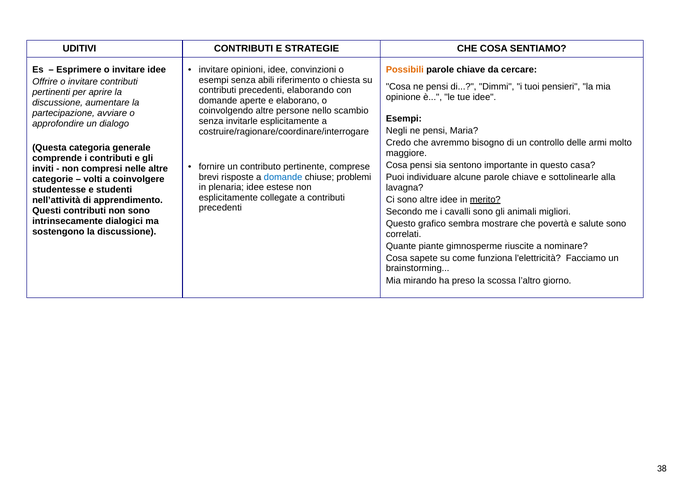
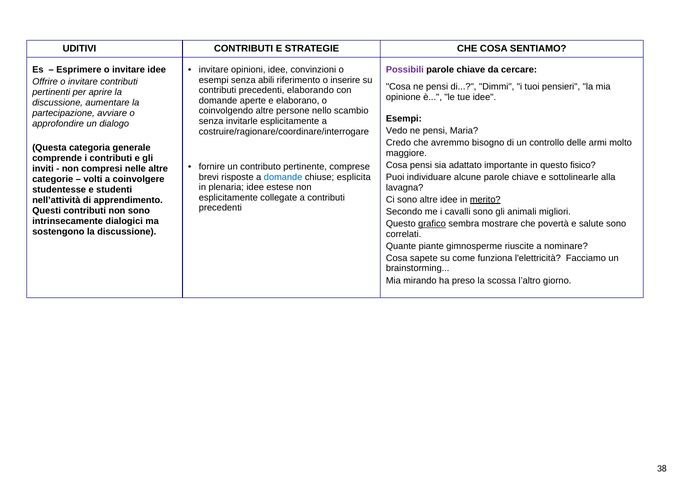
Possibili colour: orange -> purple (405, 70)
chiesta: chiesta -> inserire (345, 80)
Negli: Negli -> Vedo (397, 131)
sentono: sentono -> adattato (465, 165)
casa: casa -> fisico (583, 165)
problemi: problemi -> esplicita (354, 177)
grafico underline: none -> present (432, 224)
